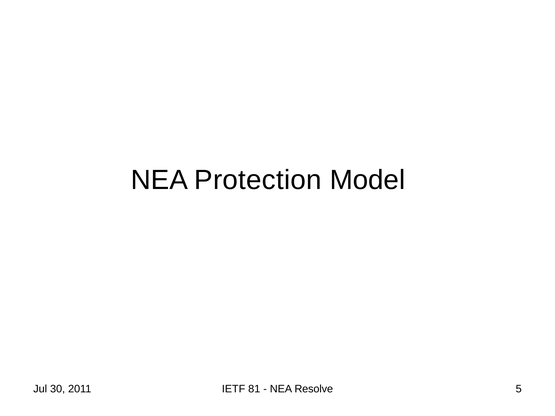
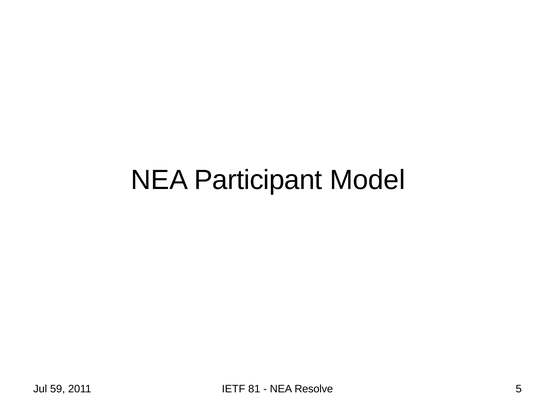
Protection: Protection -> Participant (258, 180)
30: 30 -> 59 (58, 389)
